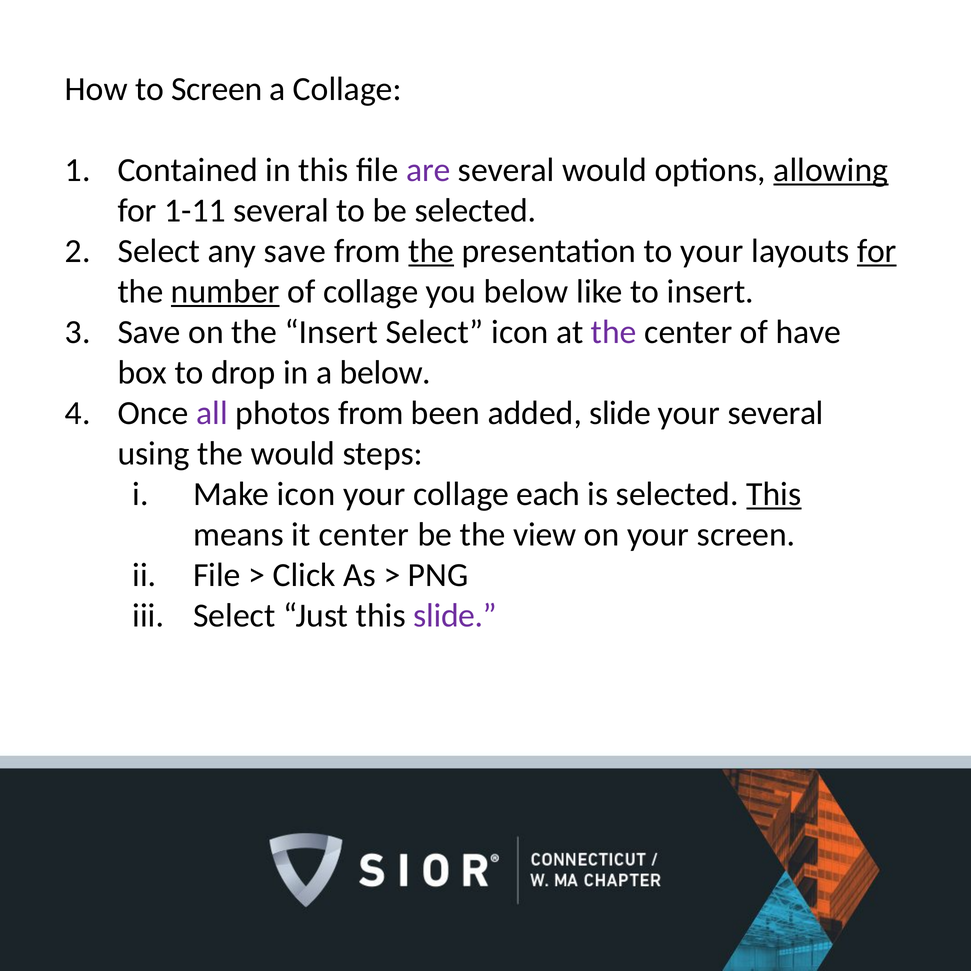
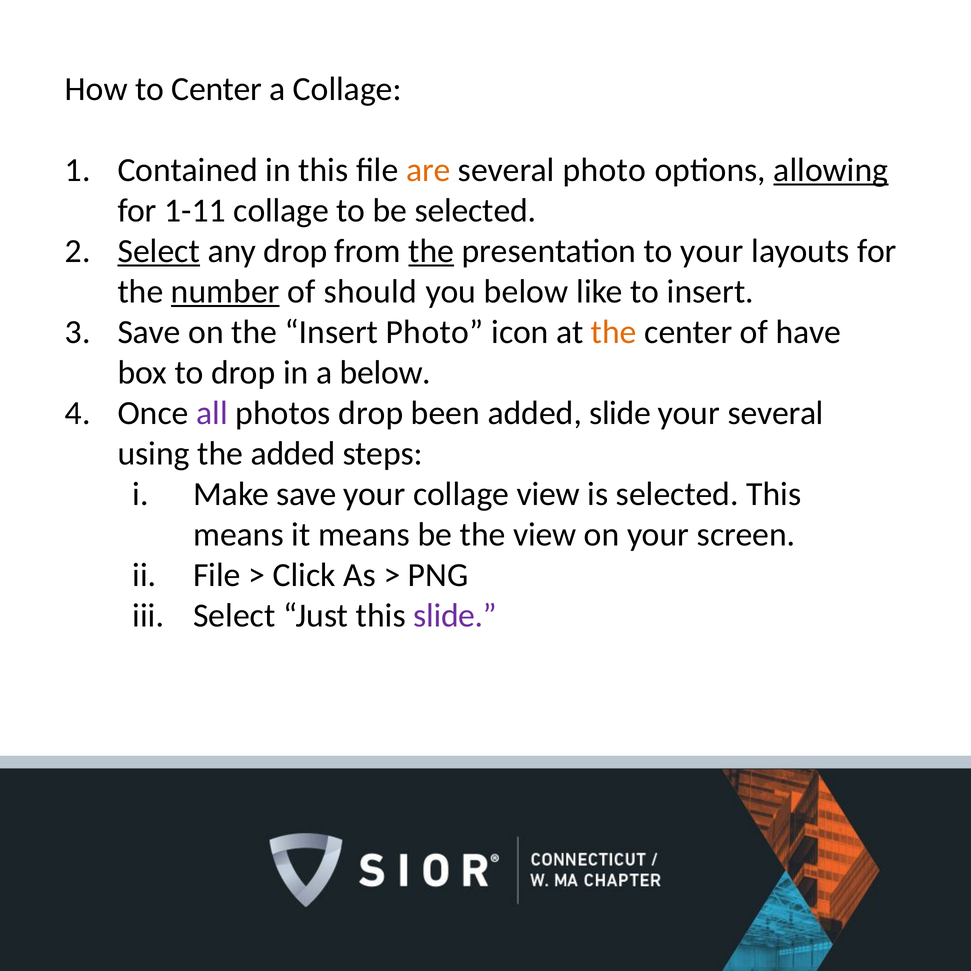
to Screen: Screen -> Center (217, 89)
are colour: purple -> orange (428, 170)
several would: would -> photo (604, 170)
1-11 several: several -> collage (281, 211)
Select underline: none -> present (159, 251)
any save: save -> drop (295, 251)
for underline: present -> none (877, 251)
of collage: collage -> should (370, 292)
Insert Select: Select -> Photo (435, 332)
the colour: purple -> orange (614, 332)
photos from: from -> drop (371, 413)
the would: would -> added (293, 454)
Make icon: icon -> save (306, 494)
collage each: each -> view (548, 494)
This underline: present -> none (774, 494)
it center: center -> means (364, 534)
